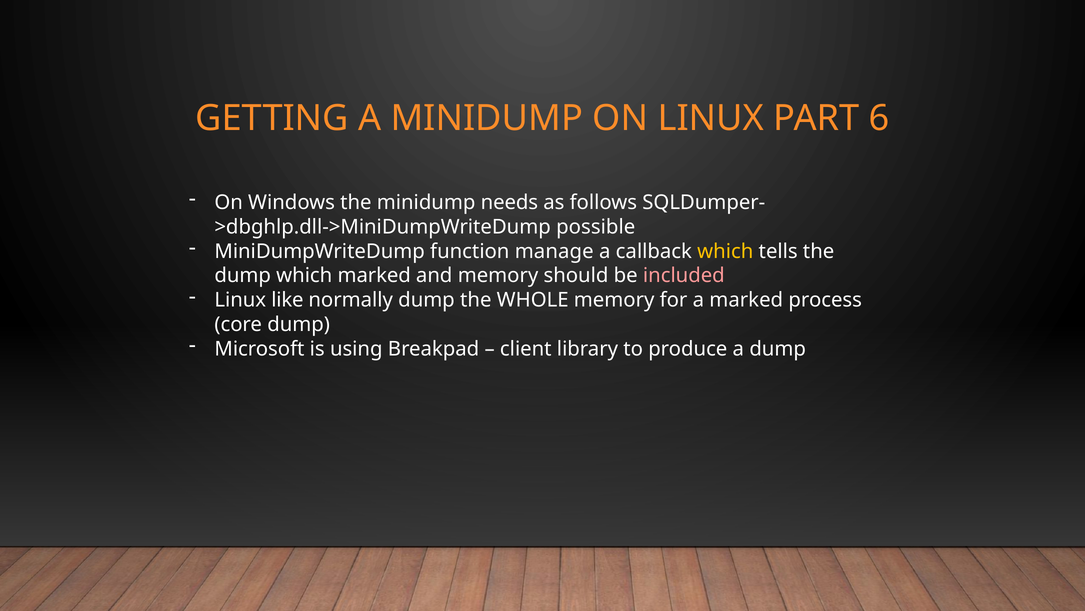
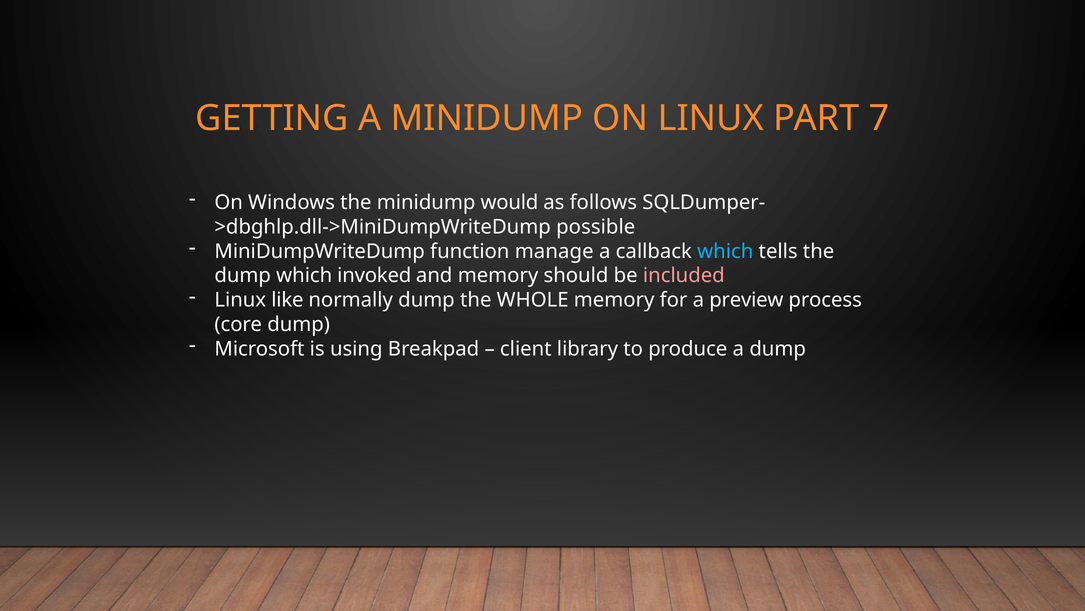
6: 6 -> 7 (879, 118)
needs: needs -> would (509, 202)
which colour: yellow -> light blue (725, 251)
which marked: marked -> invoked (374, 275)
a marked: marked -> preview (746, 300)
